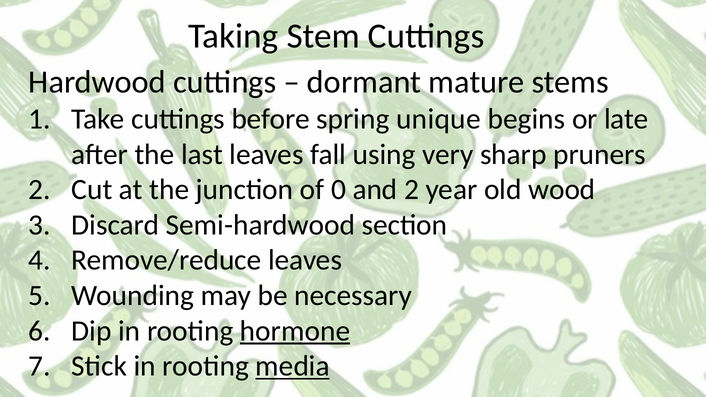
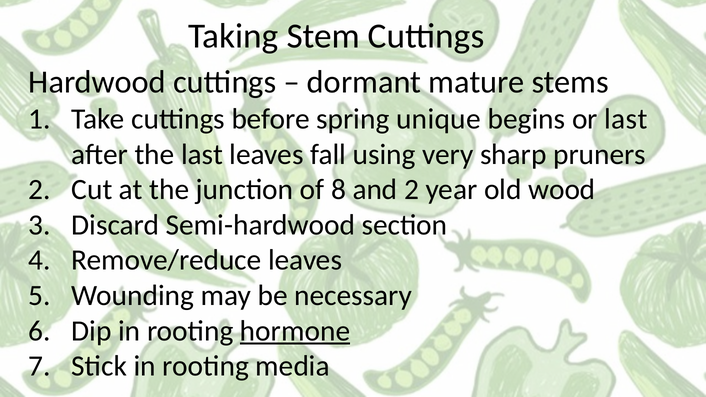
or late: late -> last (626, 119)
0: 0 -> 8 (338, 190)
media underline: present -> none (293, 366)
